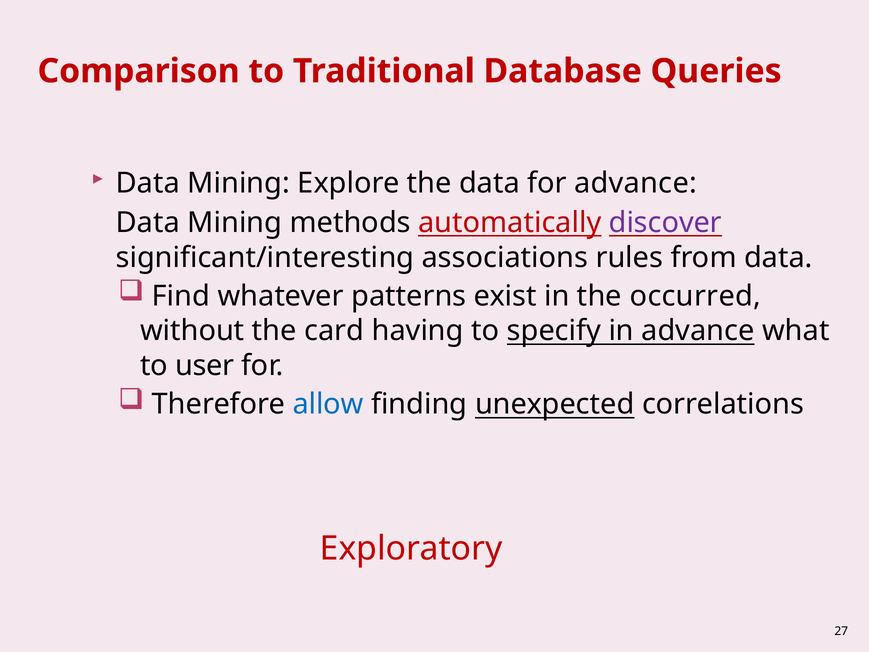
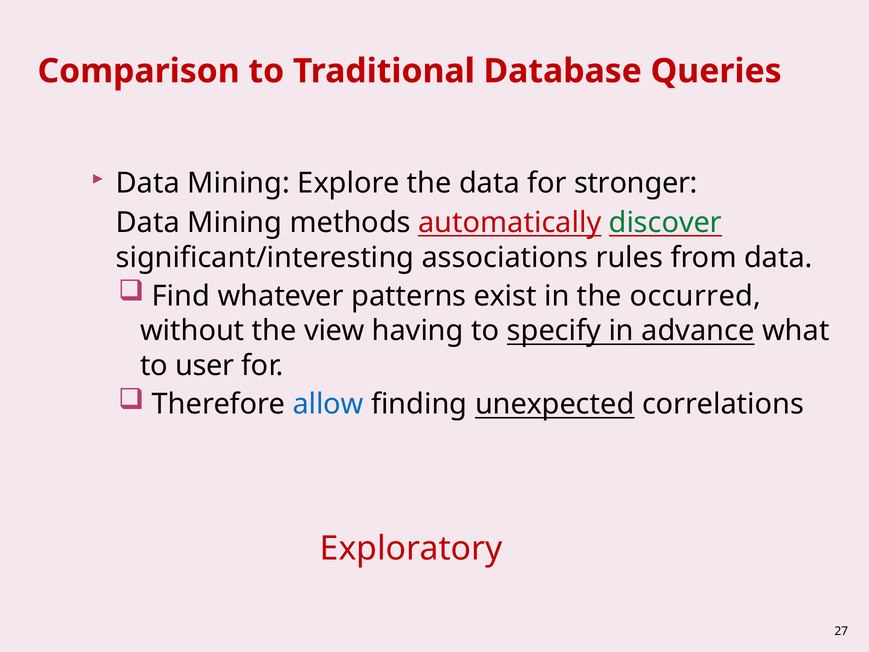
for advance: advance -> stronger (636, 183)
discover colour: purple -> green (665, 223)
card: card -> view (334, 331)
